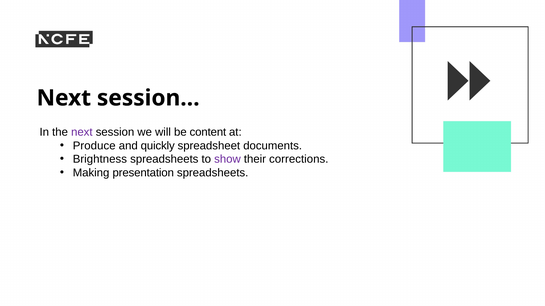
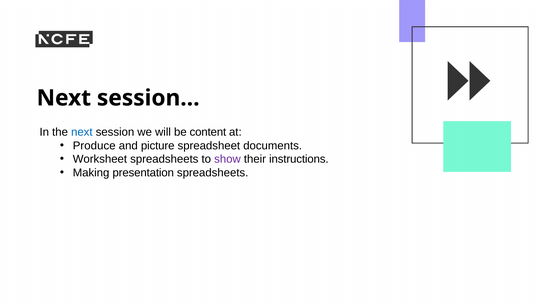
next colour: purple -> blue (82, 132)
quickly: quickly -> picture (158, 146)
Brightness: Brightness -> Worksheet (100, 160)
corrections: corrections -> instructions (299, 160)
